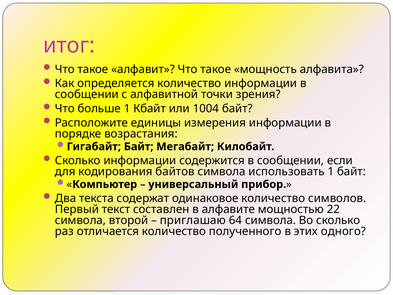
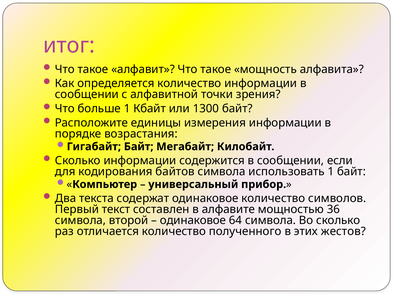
1004: 1004 -> 1300 (206, 109)
22: 22 -> 36 (333, 209)
приглашаю: приглашаю -> одинаковое (193, 220)
одного: одного -> жестов (343, 231)
